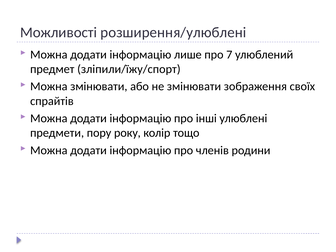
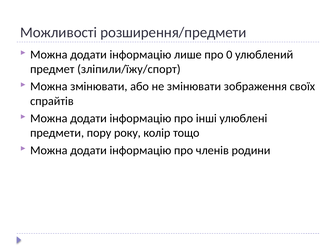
розширення/улюблені: розширення/улюблені -> розширення/предмети (173, 32)
7: 7 -> 0 (229, 55)
